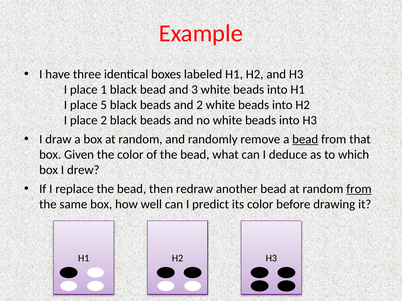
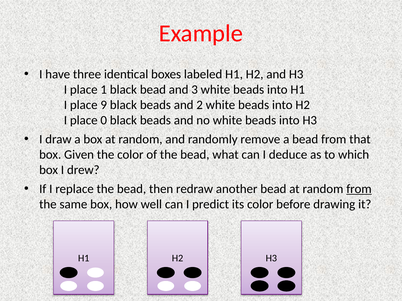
5: 5 -> 9 (104, 105)
place 2: 2 -> 0 (104, 120)
bead underline: present -> none (305, 139)
